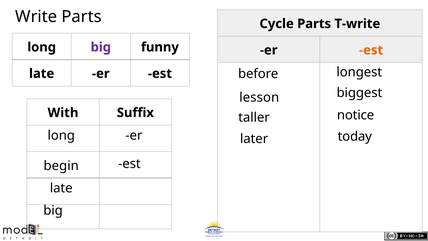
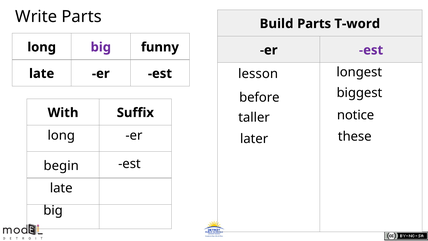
Cycle: Cycle -> Build (277, 24)
T-write: T-write -> T-word (357, 24)
est colour: orange -> purple (371, 50)
before: before -> lesson (258, 74)
lesson: lesson -> before (259, 97)
today: today -> these (355, 136)
